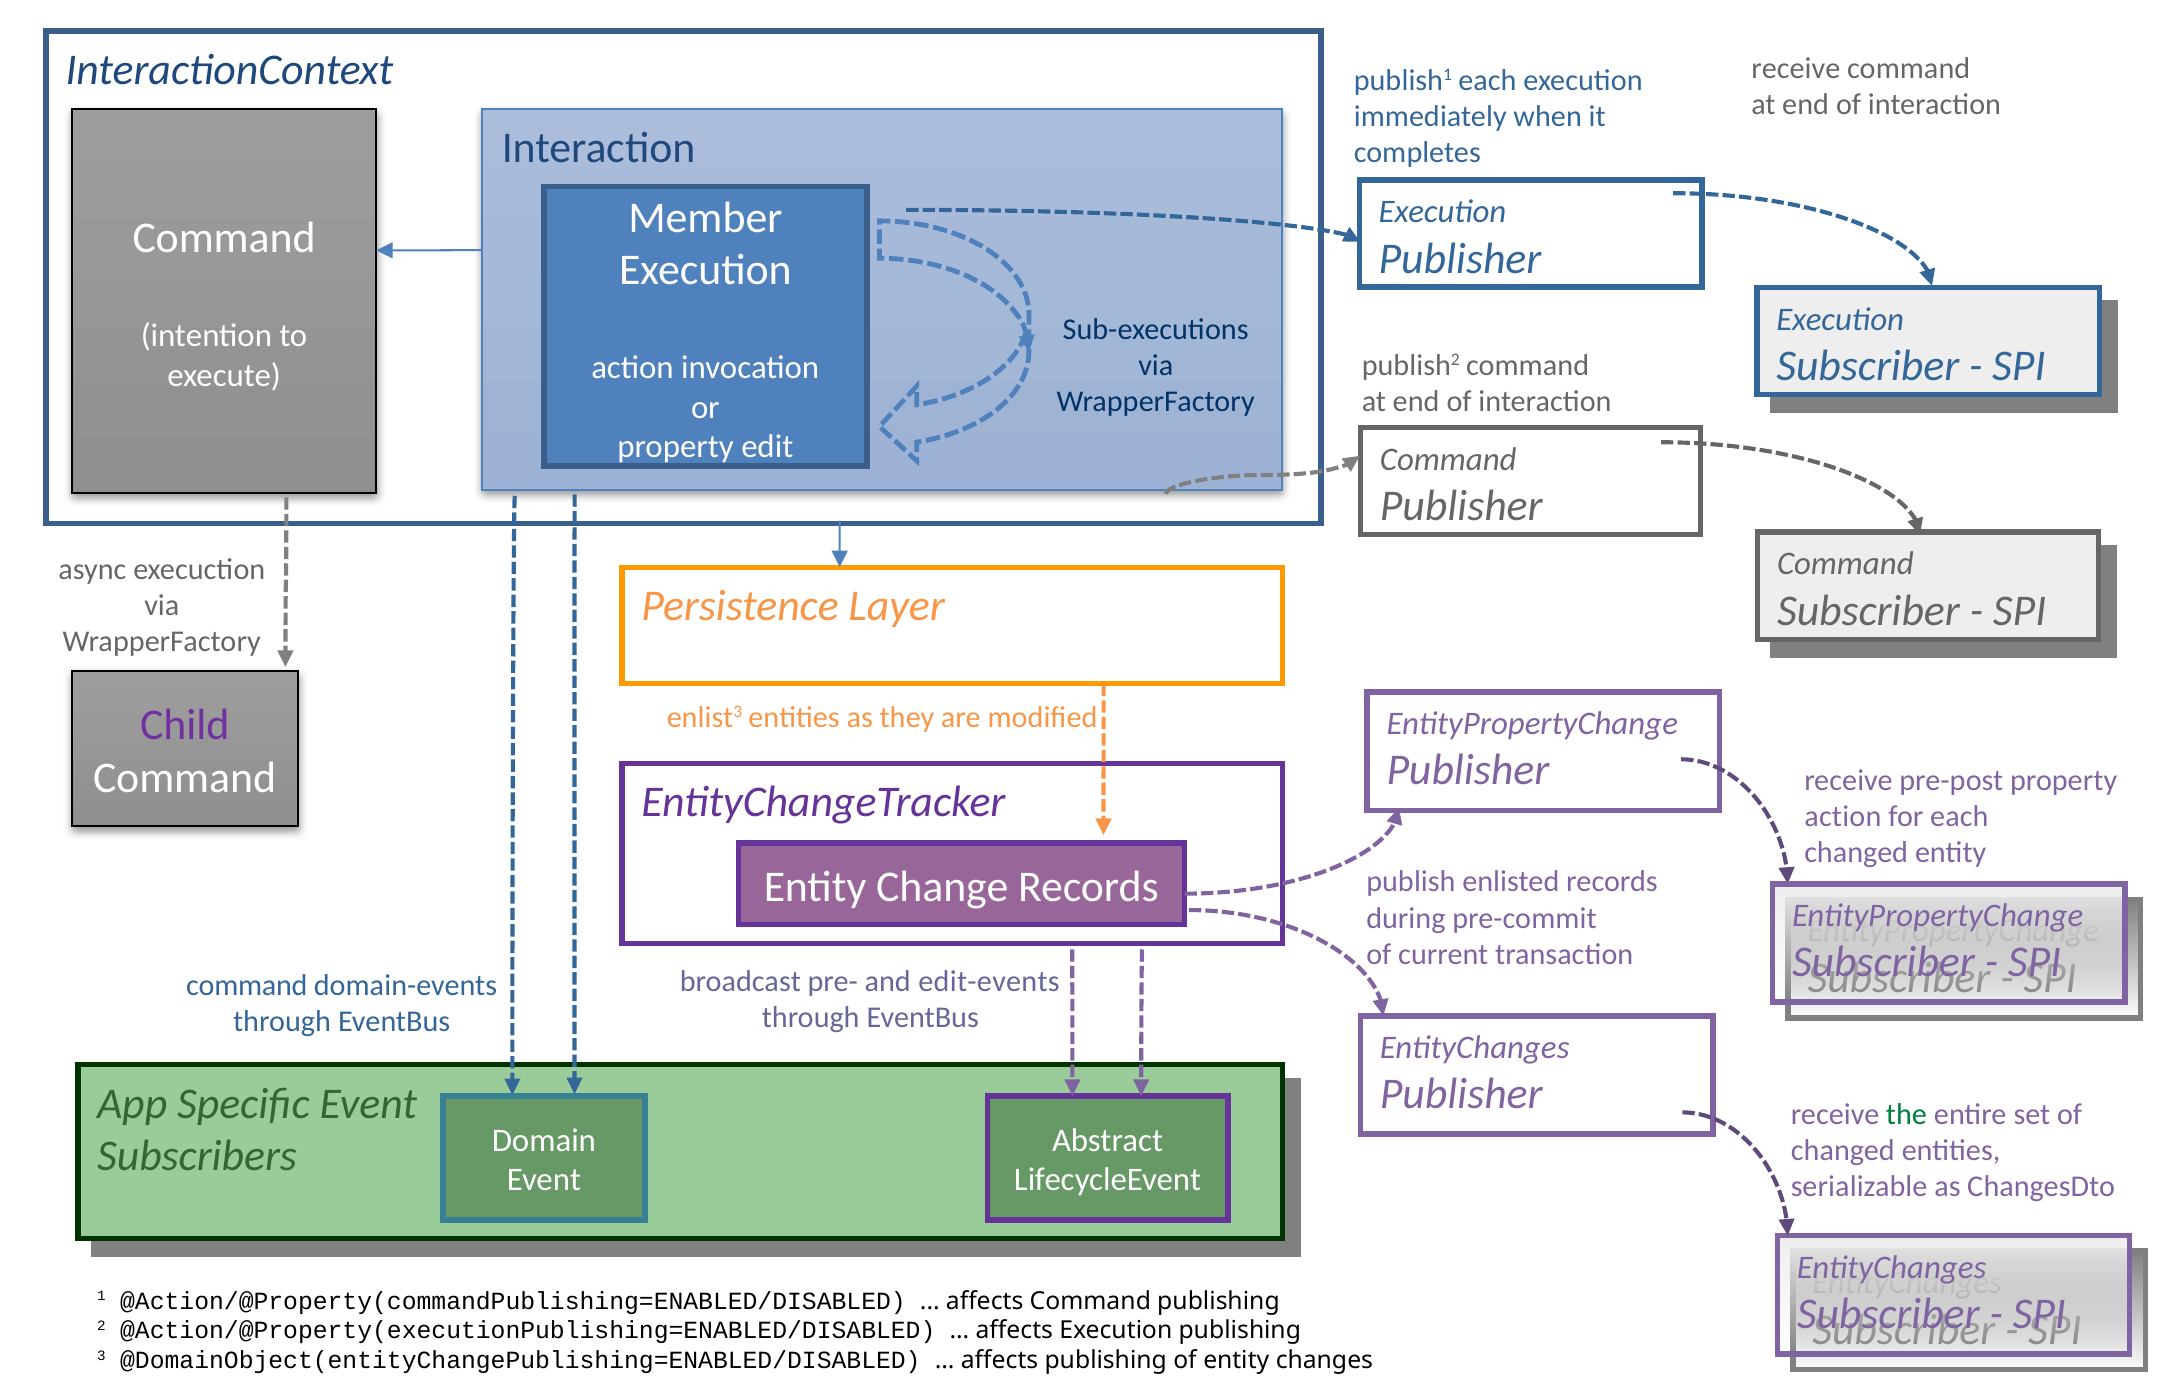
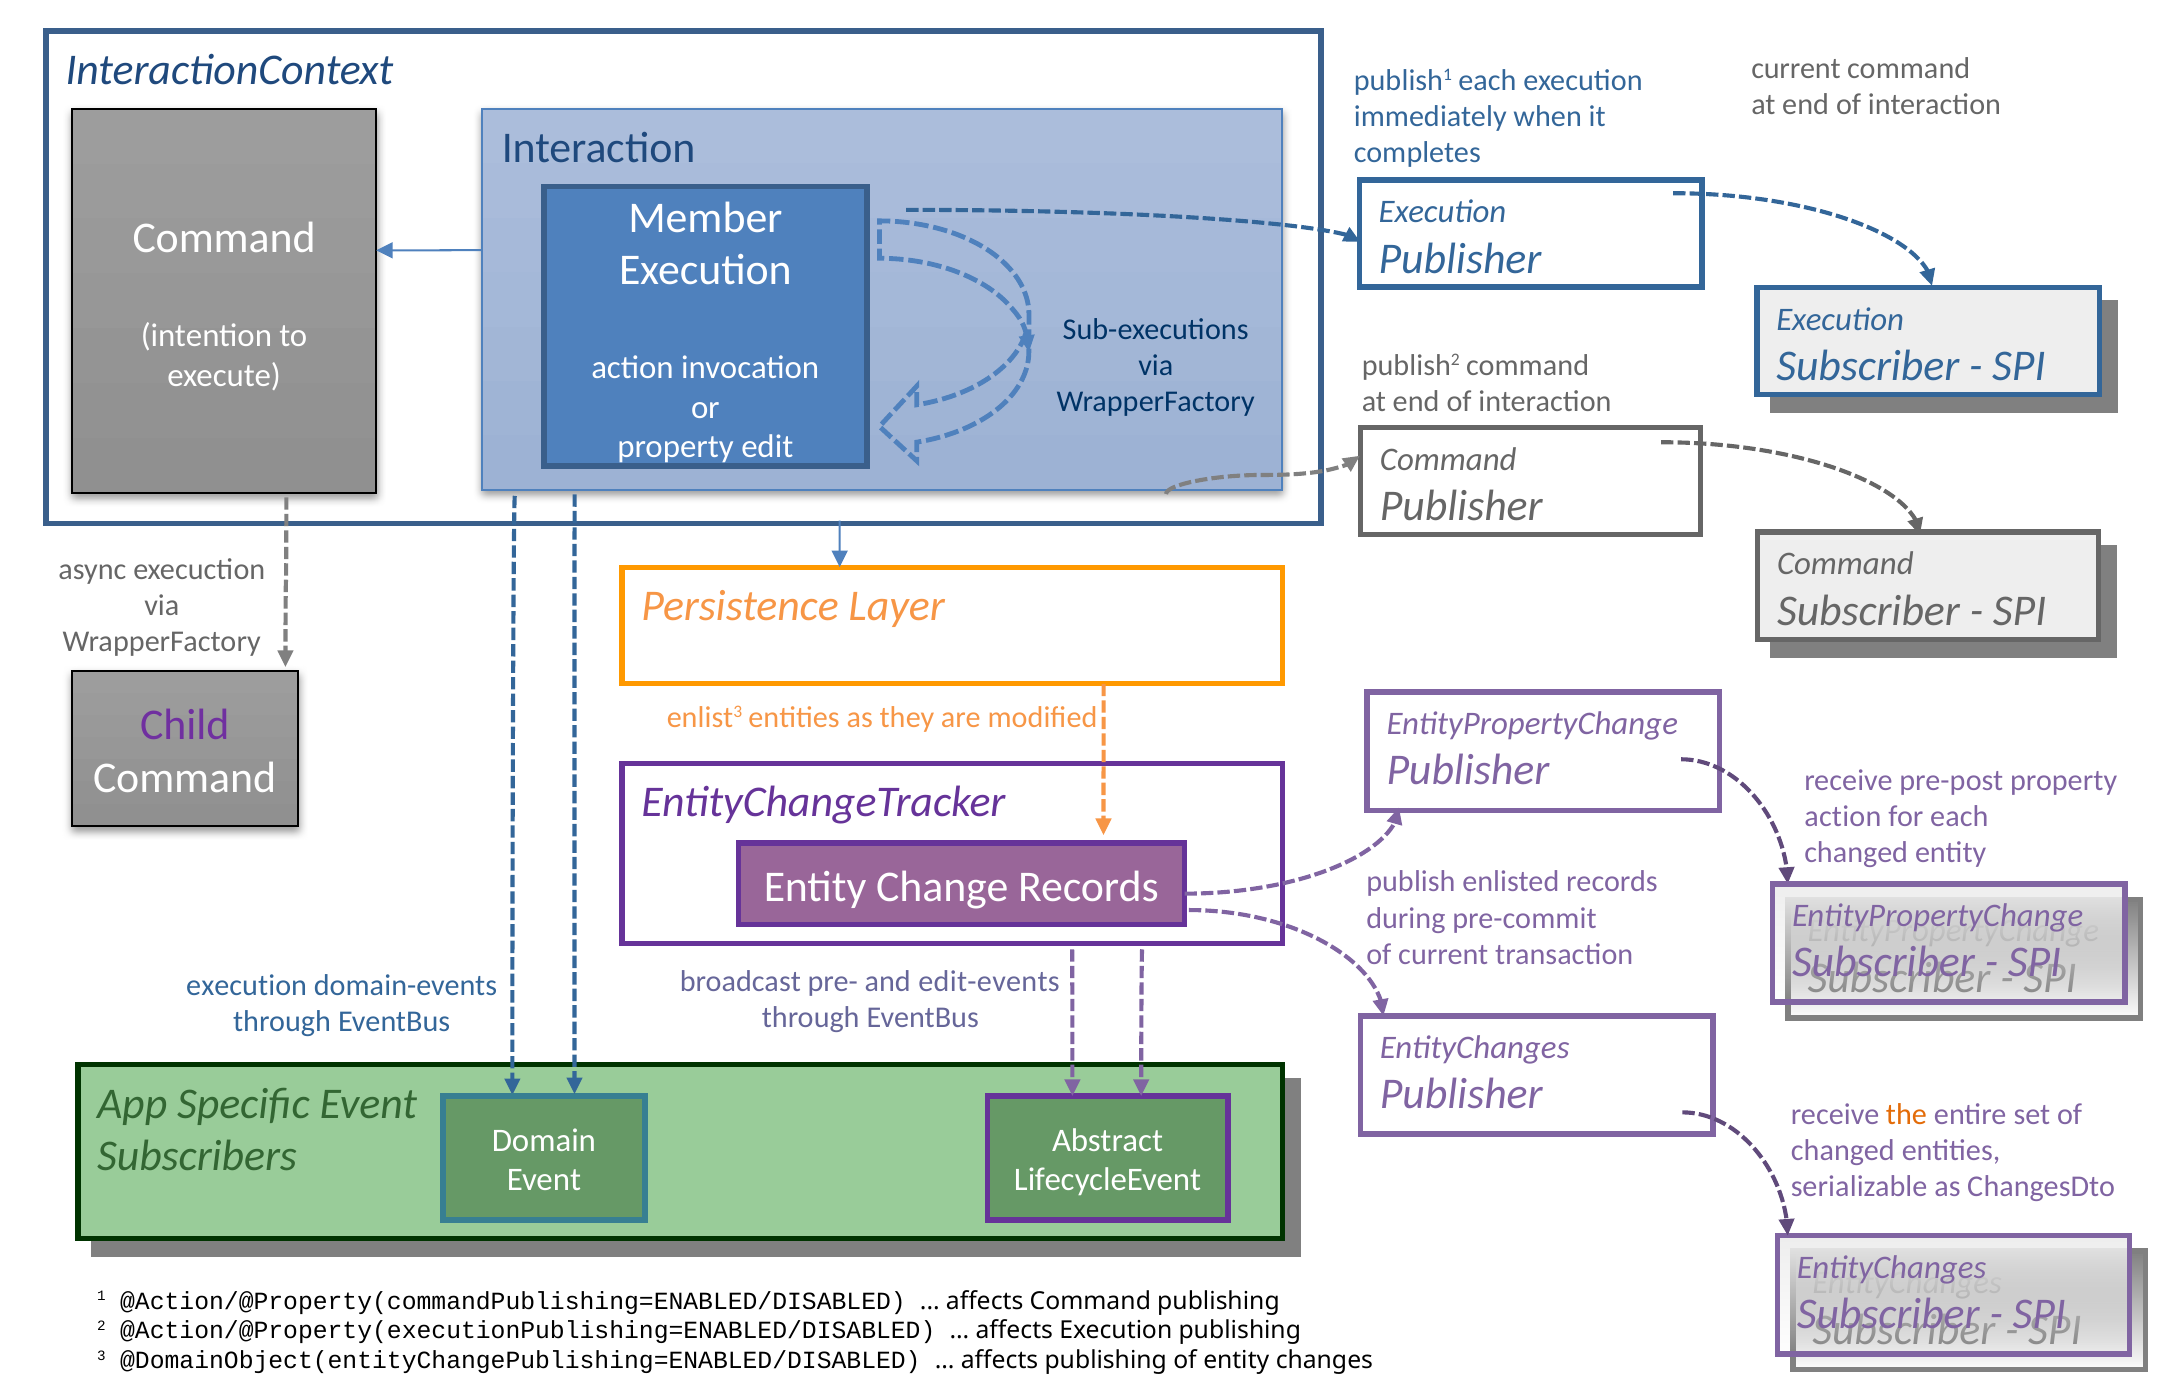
receive: receive -> current (1796, 69)
command: command -> execution (247, 986)
the colour: green -> orange (1906, 1115)
